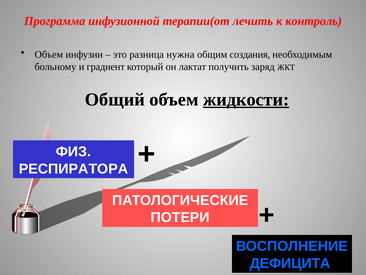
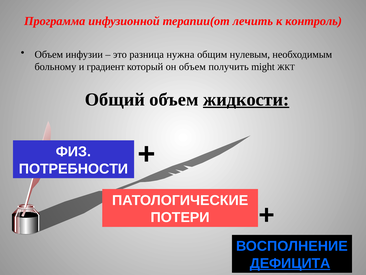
создания: создания -> нулевым (250, 54)
он лактат: лактат -> объем (192, 67)
заряд: заряд -> might (263, 67)
РЕСПИРАТОРА: РЕСПИРАТОРА -> ПОТРЕБНОСТИ (74, 169)
ДЕФИЦИТА underline: none -> present (290, 263)
